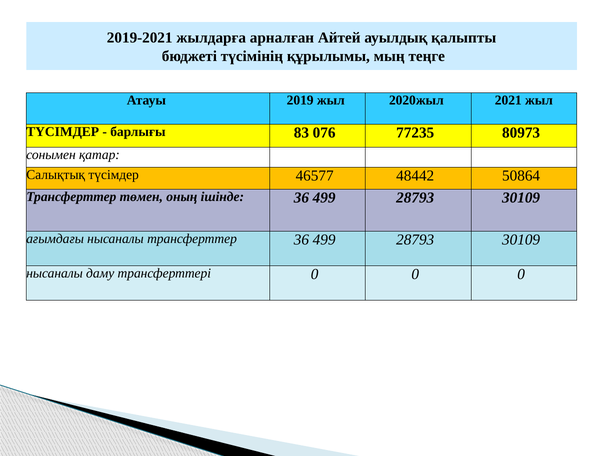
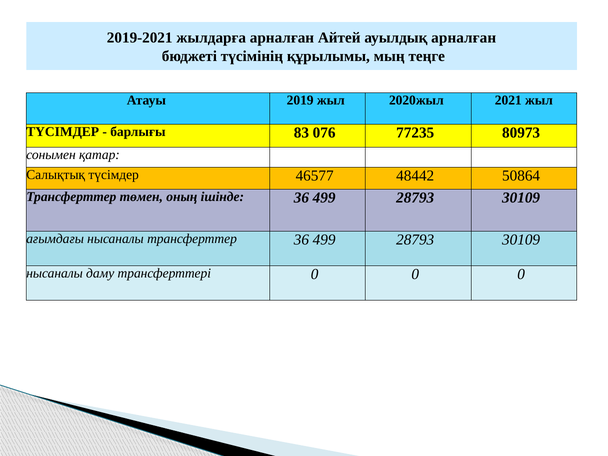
ауылдық қалыпты: қалыпты -> арналған (464, 38)
